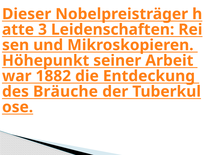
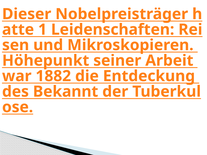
3: 3 -> 1 (43, 30)
Bräuche: Bräuche -> Bekannt (66, 92)
